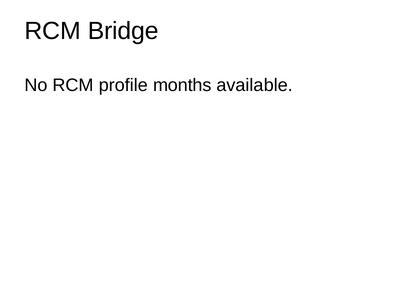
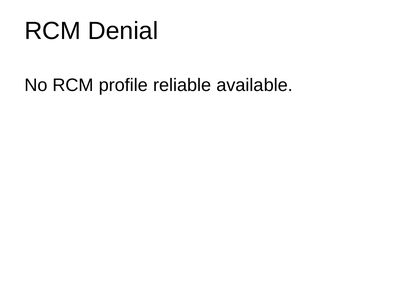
Bridge: Bridge -> Denial (123, 31)
months: months -> reliable (182, 85)
